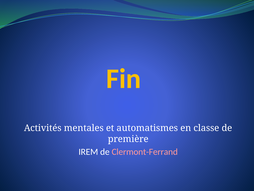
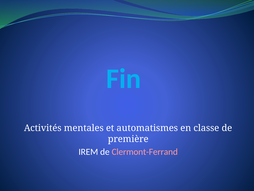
Fin colour: yellow -> light blue (124, 79)
